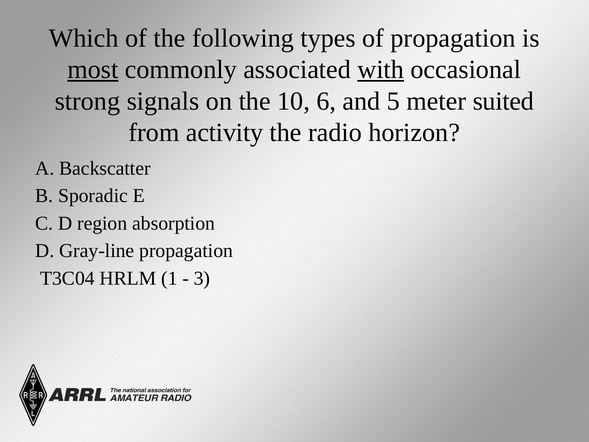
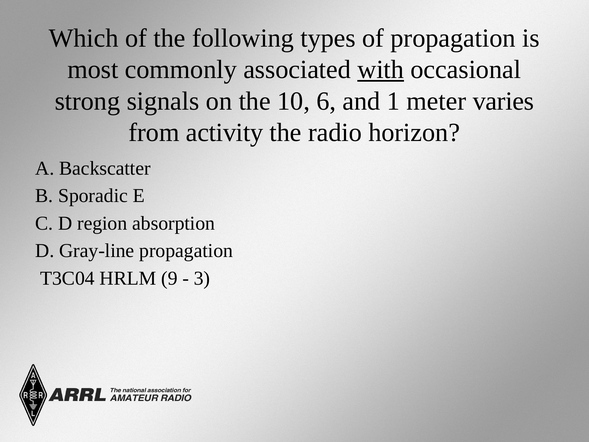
most underline: present -> none (93, 70)
5: 5 -> 1 (394, 101)
suited: suited -> varies (503, 101)
1: 1 -> 9 (169, 278)
